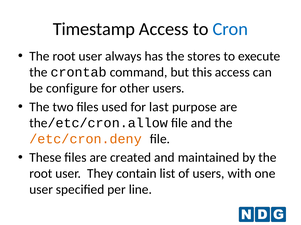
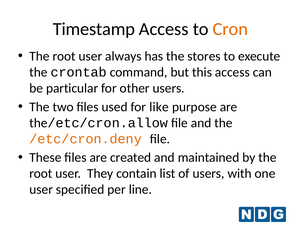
Cron colour: blue -> orange (230, 29)
configure: configure -> particular (72, 89)
last: last -> like (159, 107)
